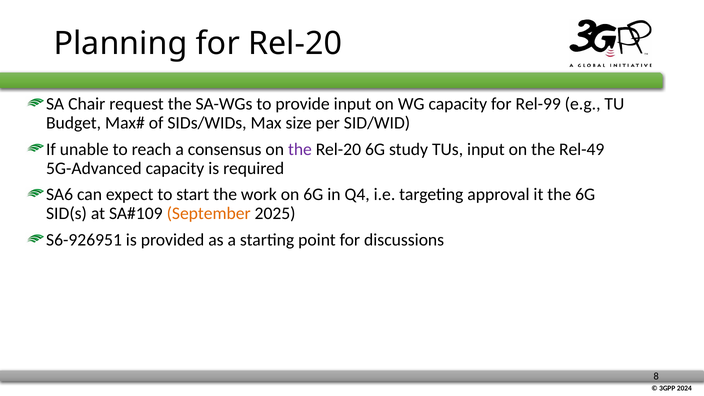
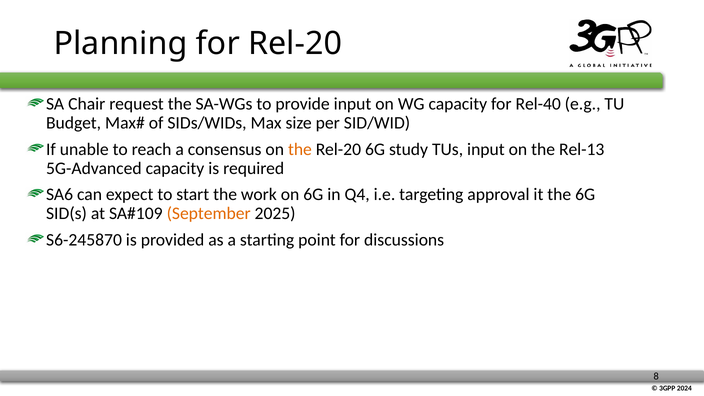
Rel-99: Rel-99 -> Rel-40 (538, 104)
the colour: purple -> orange (300, 149)
Rel-49: Rel-49 -> Rel-13 (582, 149)
S6-926951: S6-926951 -> S6-245870 (84, 240)
